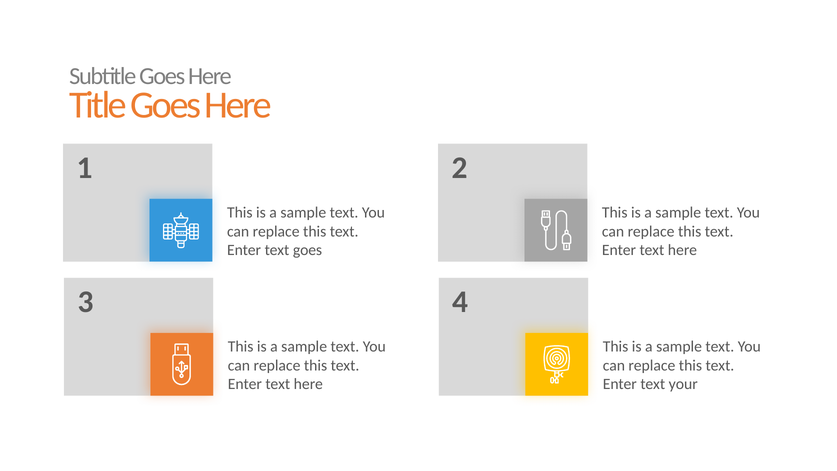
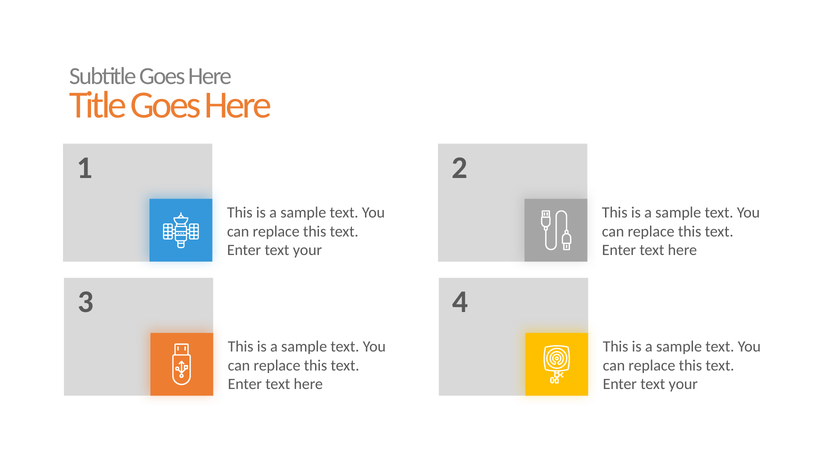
goes: goes -> your (307, 250)
